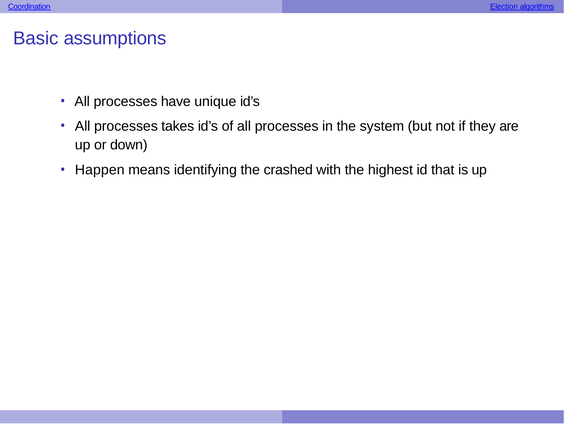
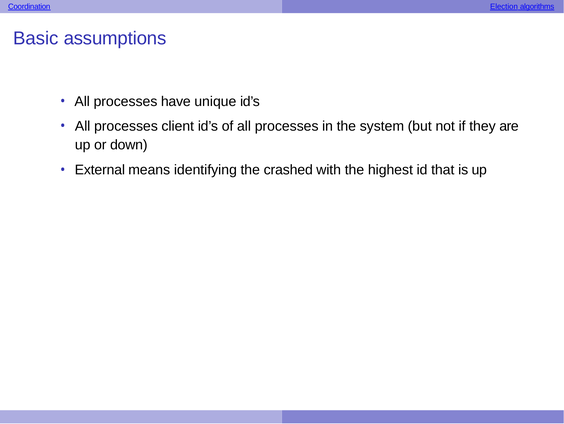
takes: takes -> client (178, 126)
Happen: Happen -> External (100, 170)
